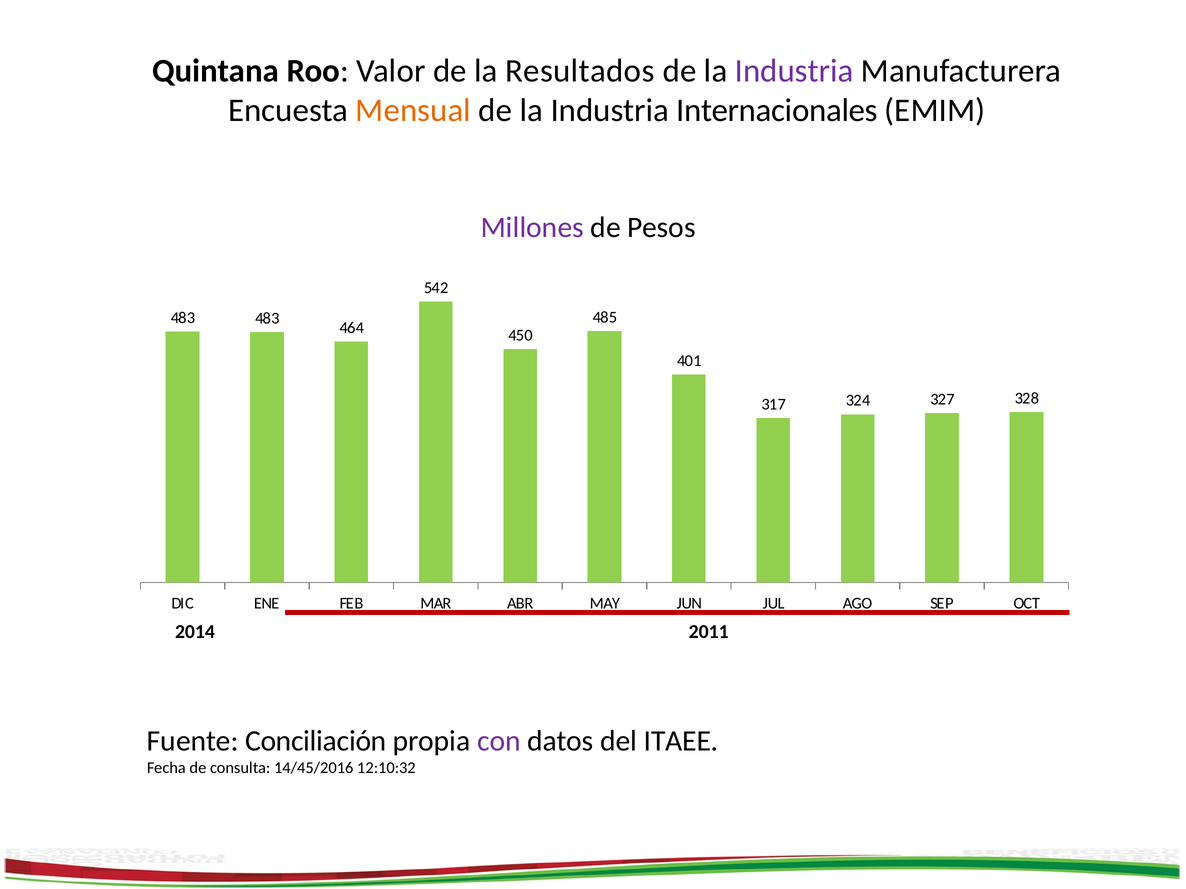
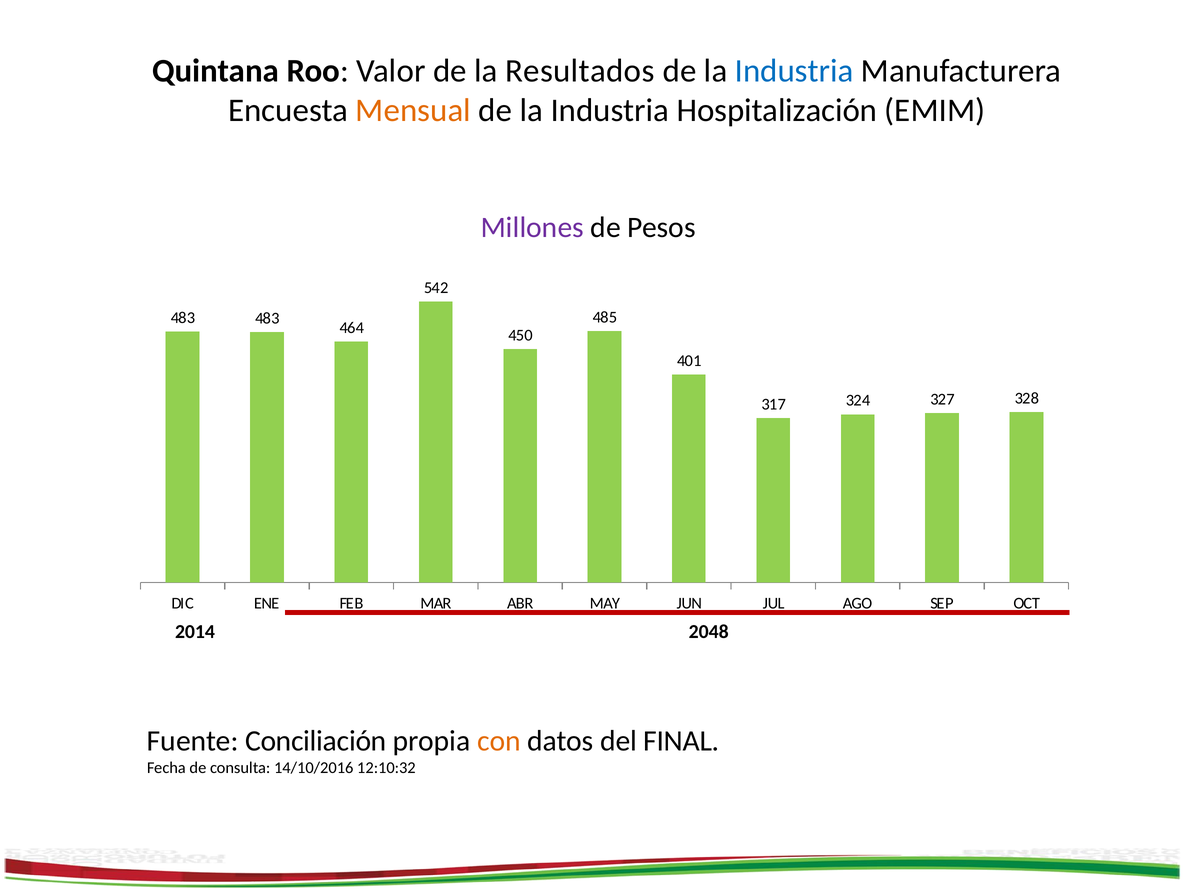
Industria colour: purple -> blue (794, 71)
Internacionales: Internacionales -> Hospitalización (777, 111)
2011: 2011 -> 2048 (709, 632)
con colour: purple -> orange (499, 741)
ITAEE: ITAEE -> FINAL (681, 741)
14/45/2016: 14/45/2016 -> 14/10/2016 (314, 768)
